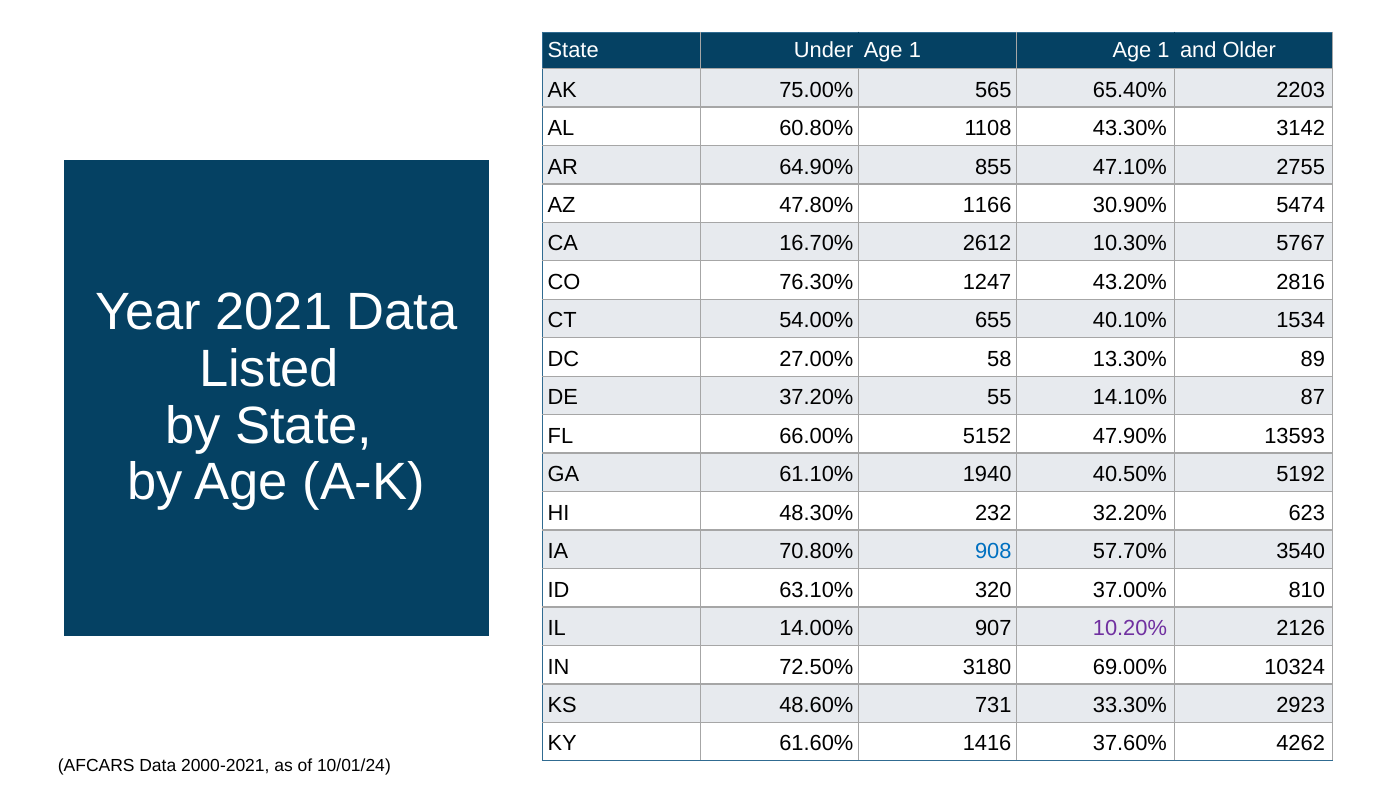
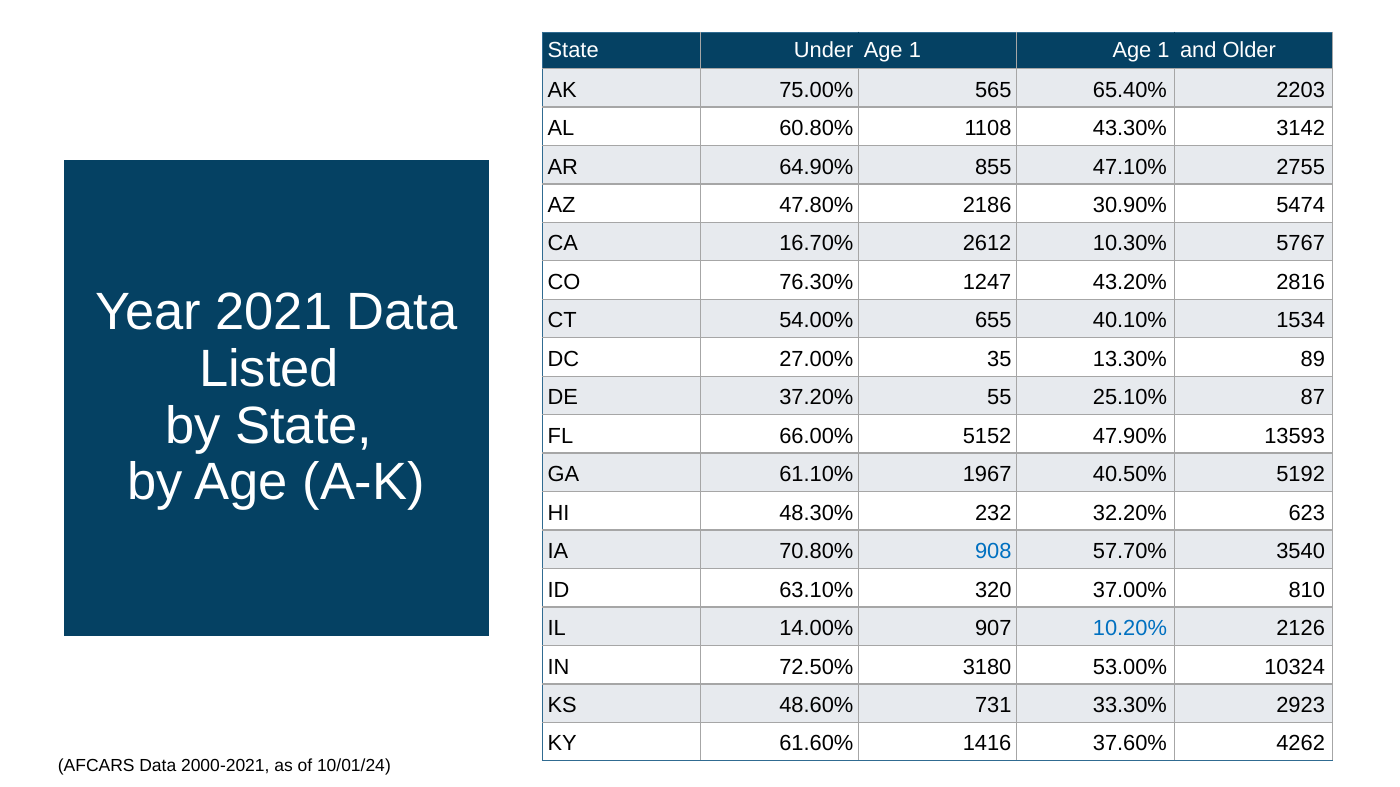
1166: 1166 -> 2186 (987, 205)
58: 58 -> 35 (999, 359)
14.10%: 14.10% -> 25.10% (1130, 398)
1940: 1940 -> 1967 (987, 475)
10.20% colour: purple -> blue (1130, 629)
69.00%: 69.00% -> 53.00% (1130, 667)
